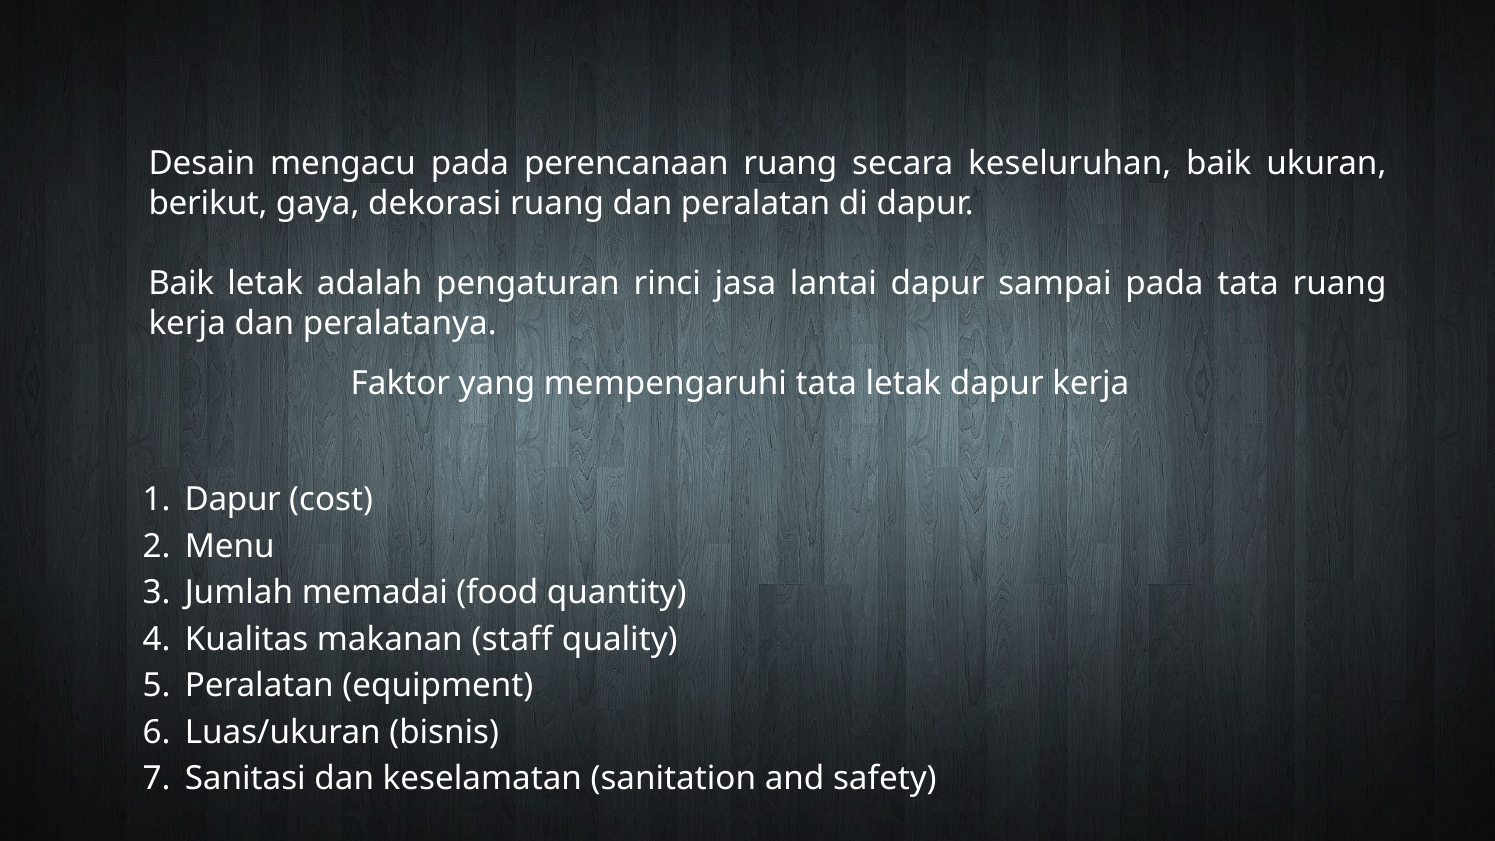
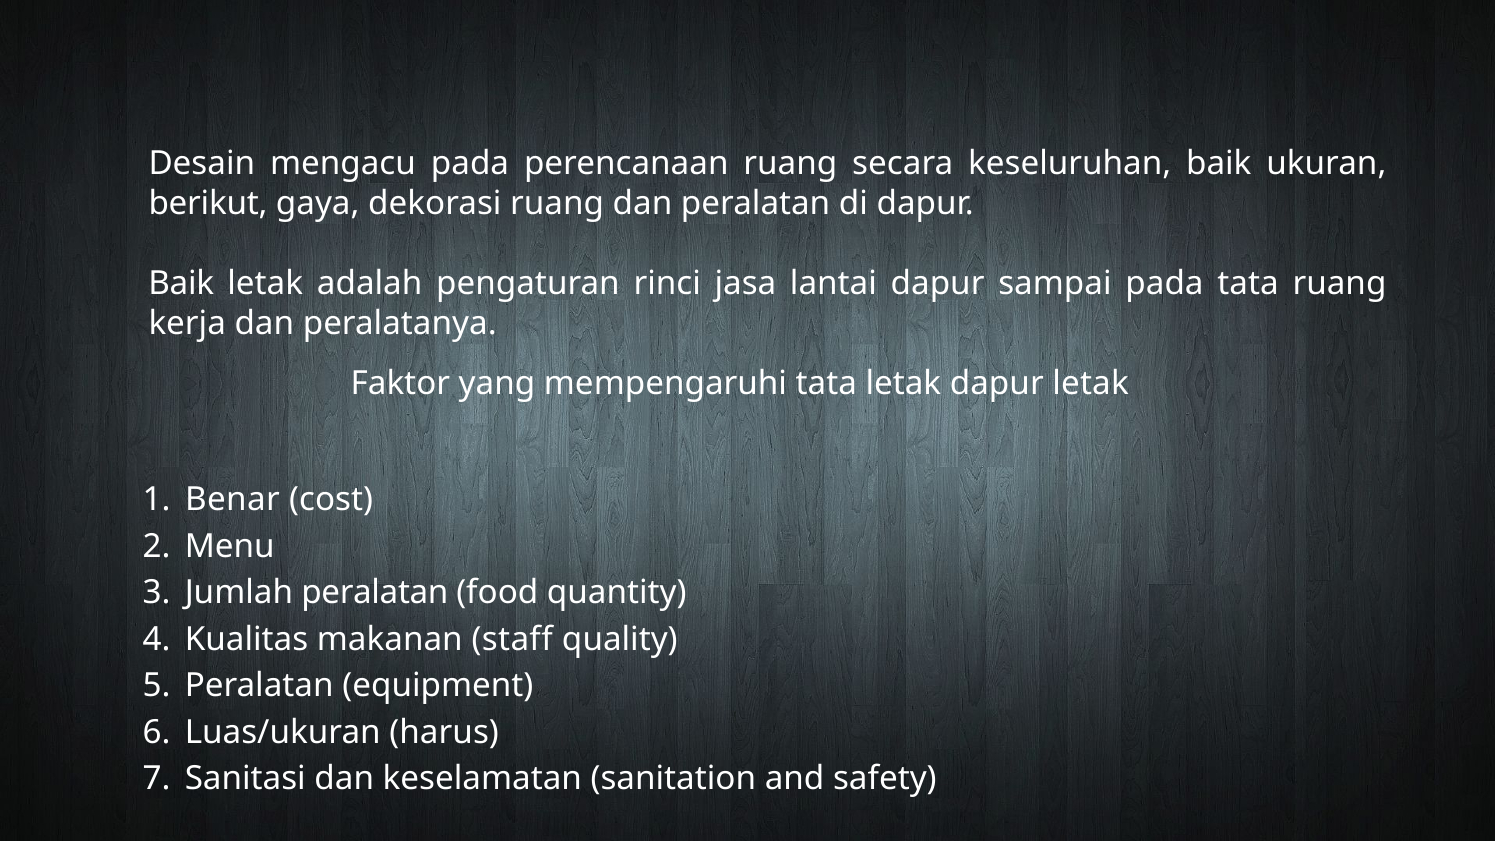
dapur kerja: kerja -> letak (1091, 383)
Dapur: Dapur -> Benar (232, 500)
Jumlah memadai: memadai -> peralatan (375, 593)
bisnis: bisnis -> harus (444, 732)
